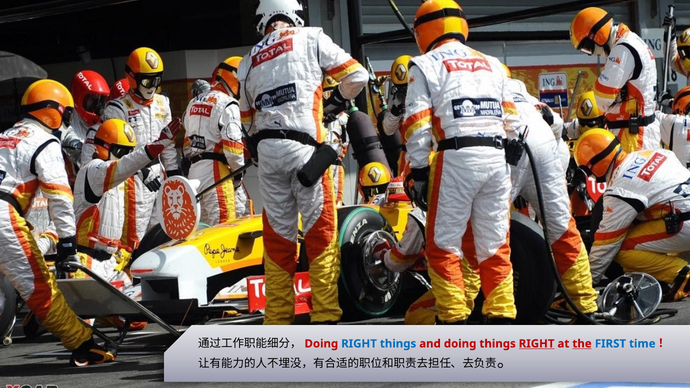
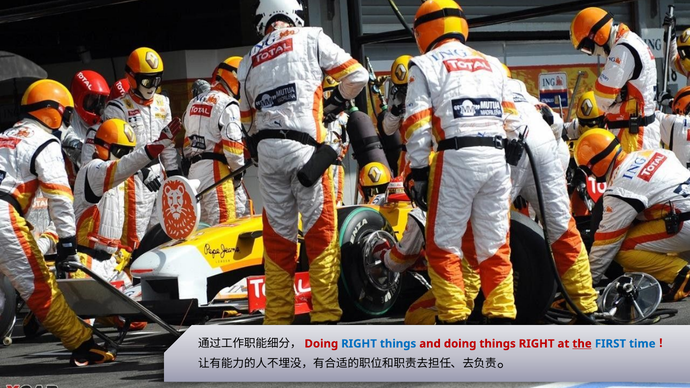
RIGHT underline: present -> none (537, 344)
